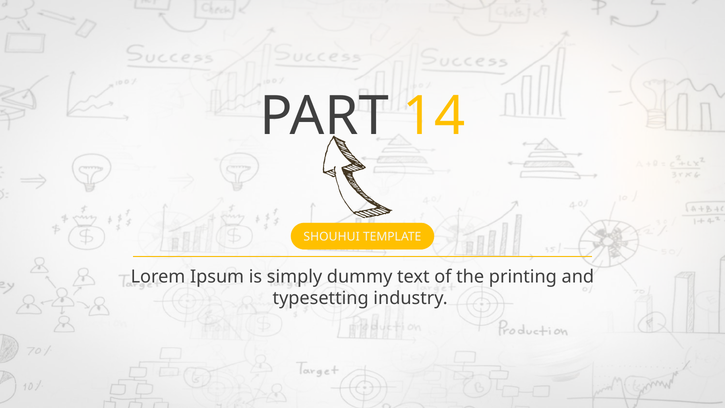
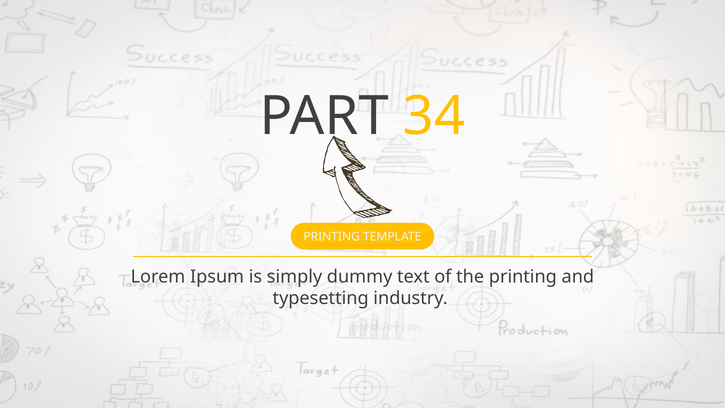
14: 14 -> 34 (434, 116)
SHOUHUI: SHOUHUI -> PRINTING (332, 237)
